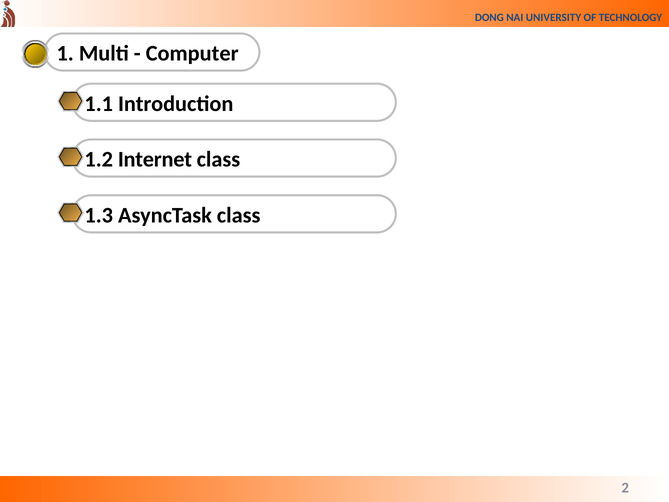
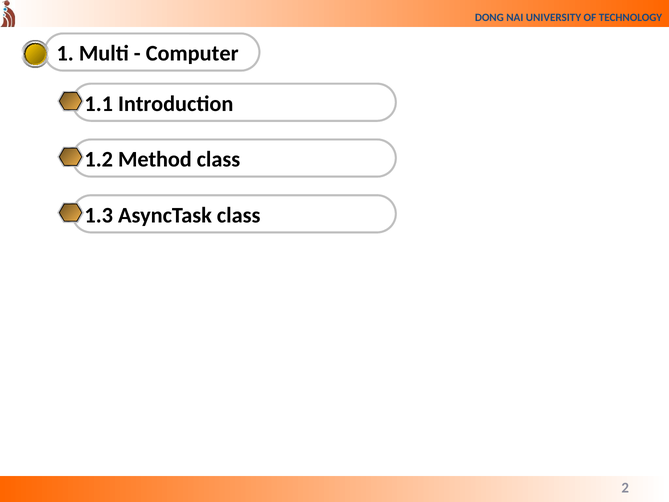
Internet: Internet -> Method (155, 160)
